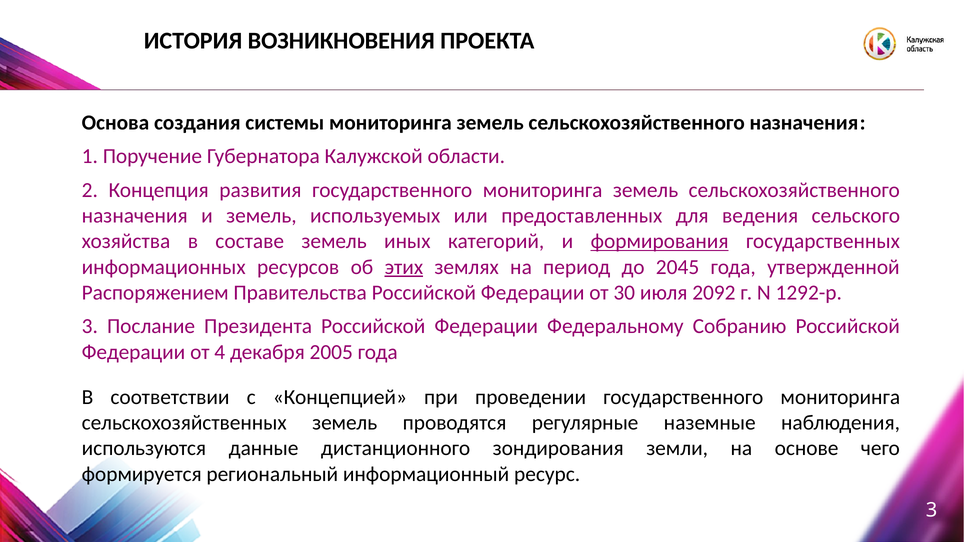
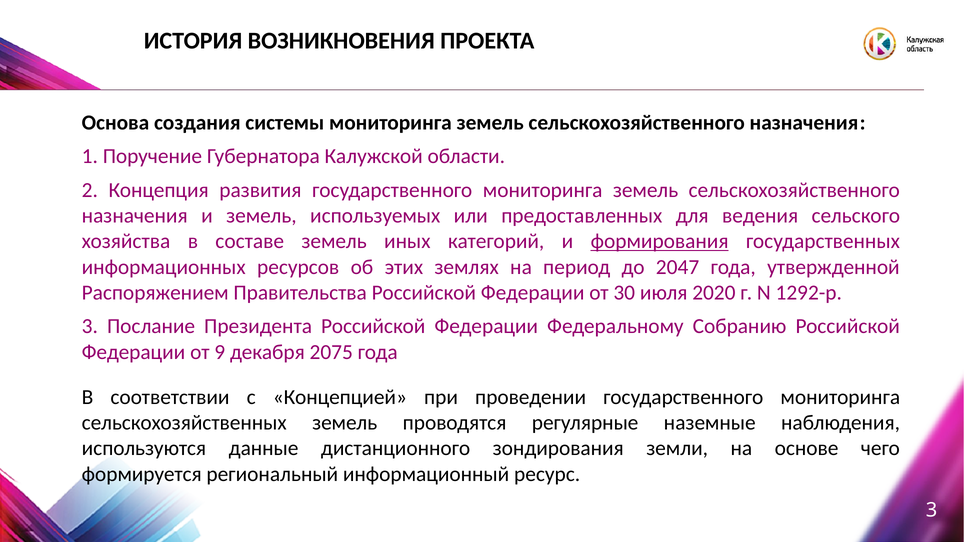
этих underline: present -> none (404, 267)
2045: 2045 -> 2047 (678, 267)
2092: 2092 -> 2020 (714, 293)
4: 4 -> 9 (220, 352)
2005: 2005 -> 2075 (331, 352)
